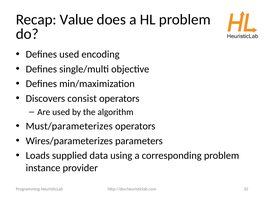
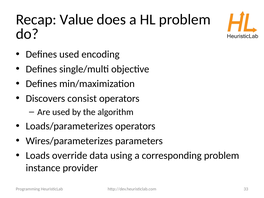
Must/parameterizes: Must/parameterizes -> Loads/parameterizes (69, 126)
supplied: supplied -> override (70, 156)
